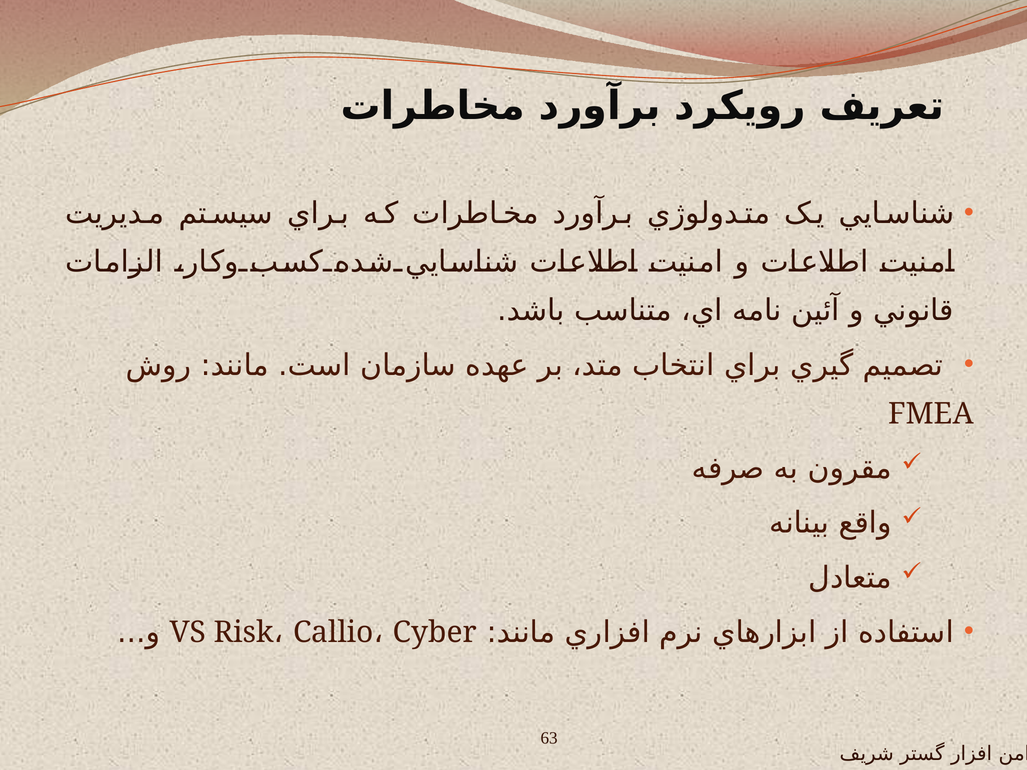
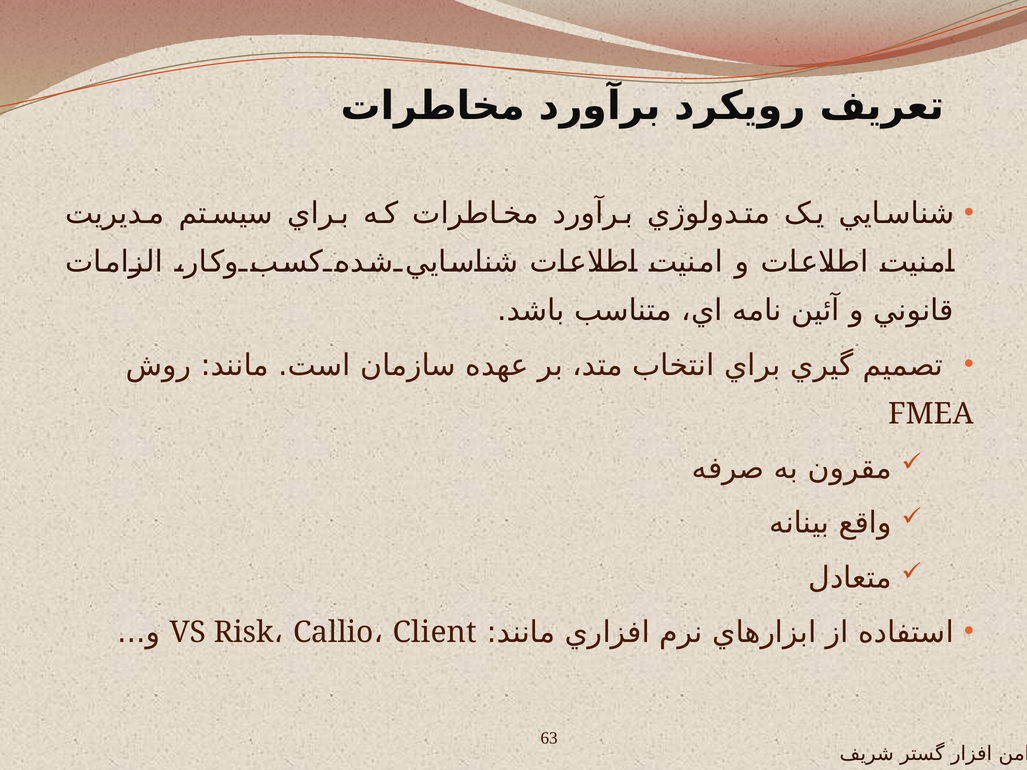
Cyber: Cyber -> Client (435, 633)
